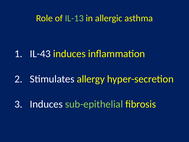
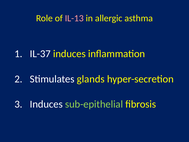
IL-13 colour: light green -> pink (74, 18)
IL-43: IL-43 -> IL-37 (40, 54)
allergy: allergy -> glands (91, 79)
